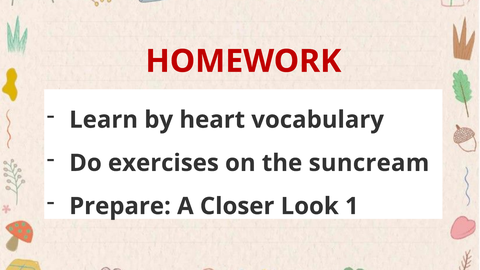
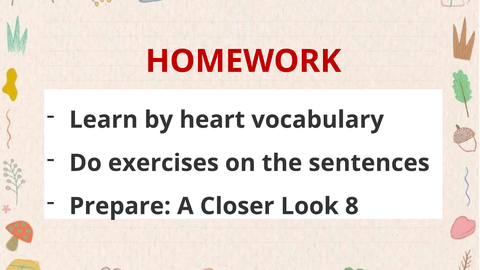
suncream: suncream -> sentences (369, 163)
1: 1 -> 8 (352, 206)
